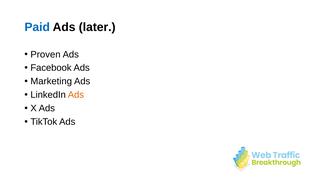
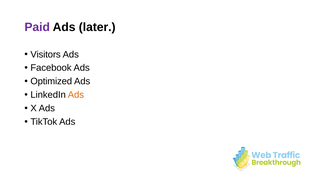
Paid colour: blue -> purple (37, 27)
Proven: Proven -> Visitors (46, 54)
Marketing: Marketing -> Optimized (51, 81)
